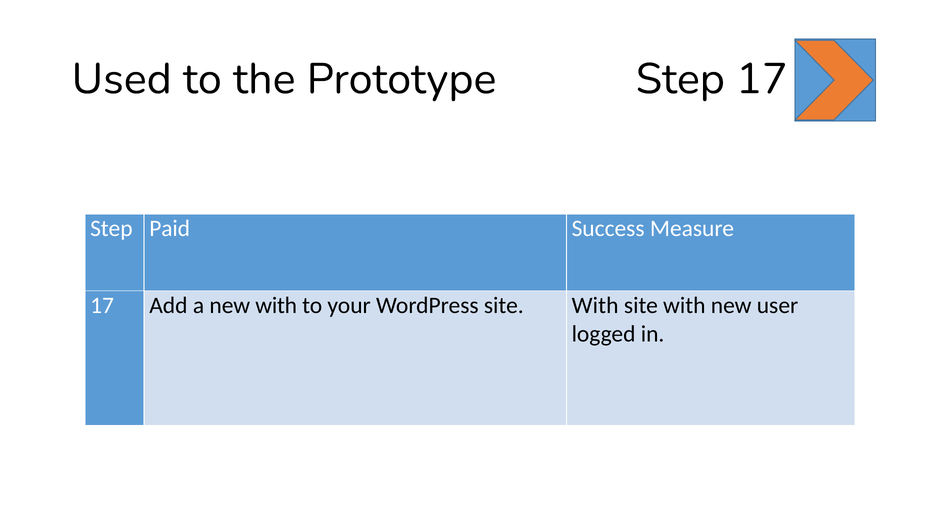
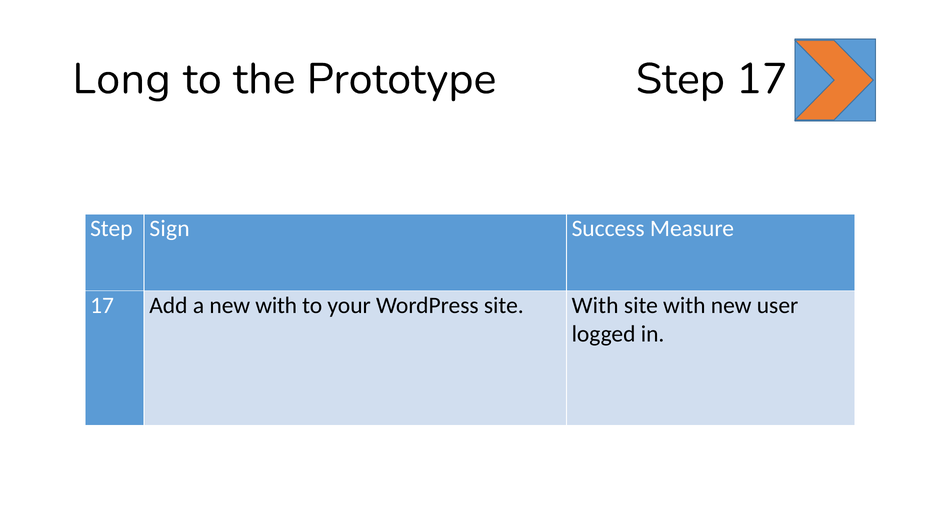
Used: Used -> Long (122, 79)
Paid: Paid -> Sign (170, 228)
